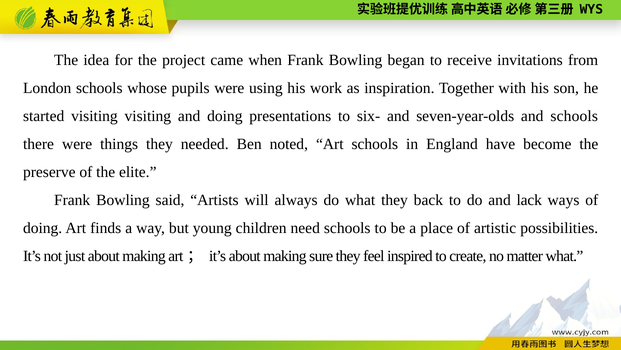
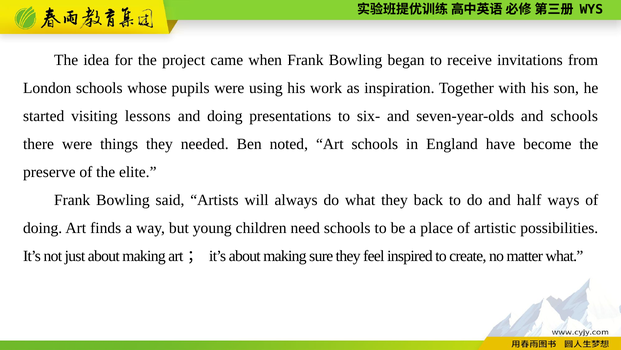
visiting visiting: visiting -> lessons (148, 116)
lack: lack -> half (529, 200)
